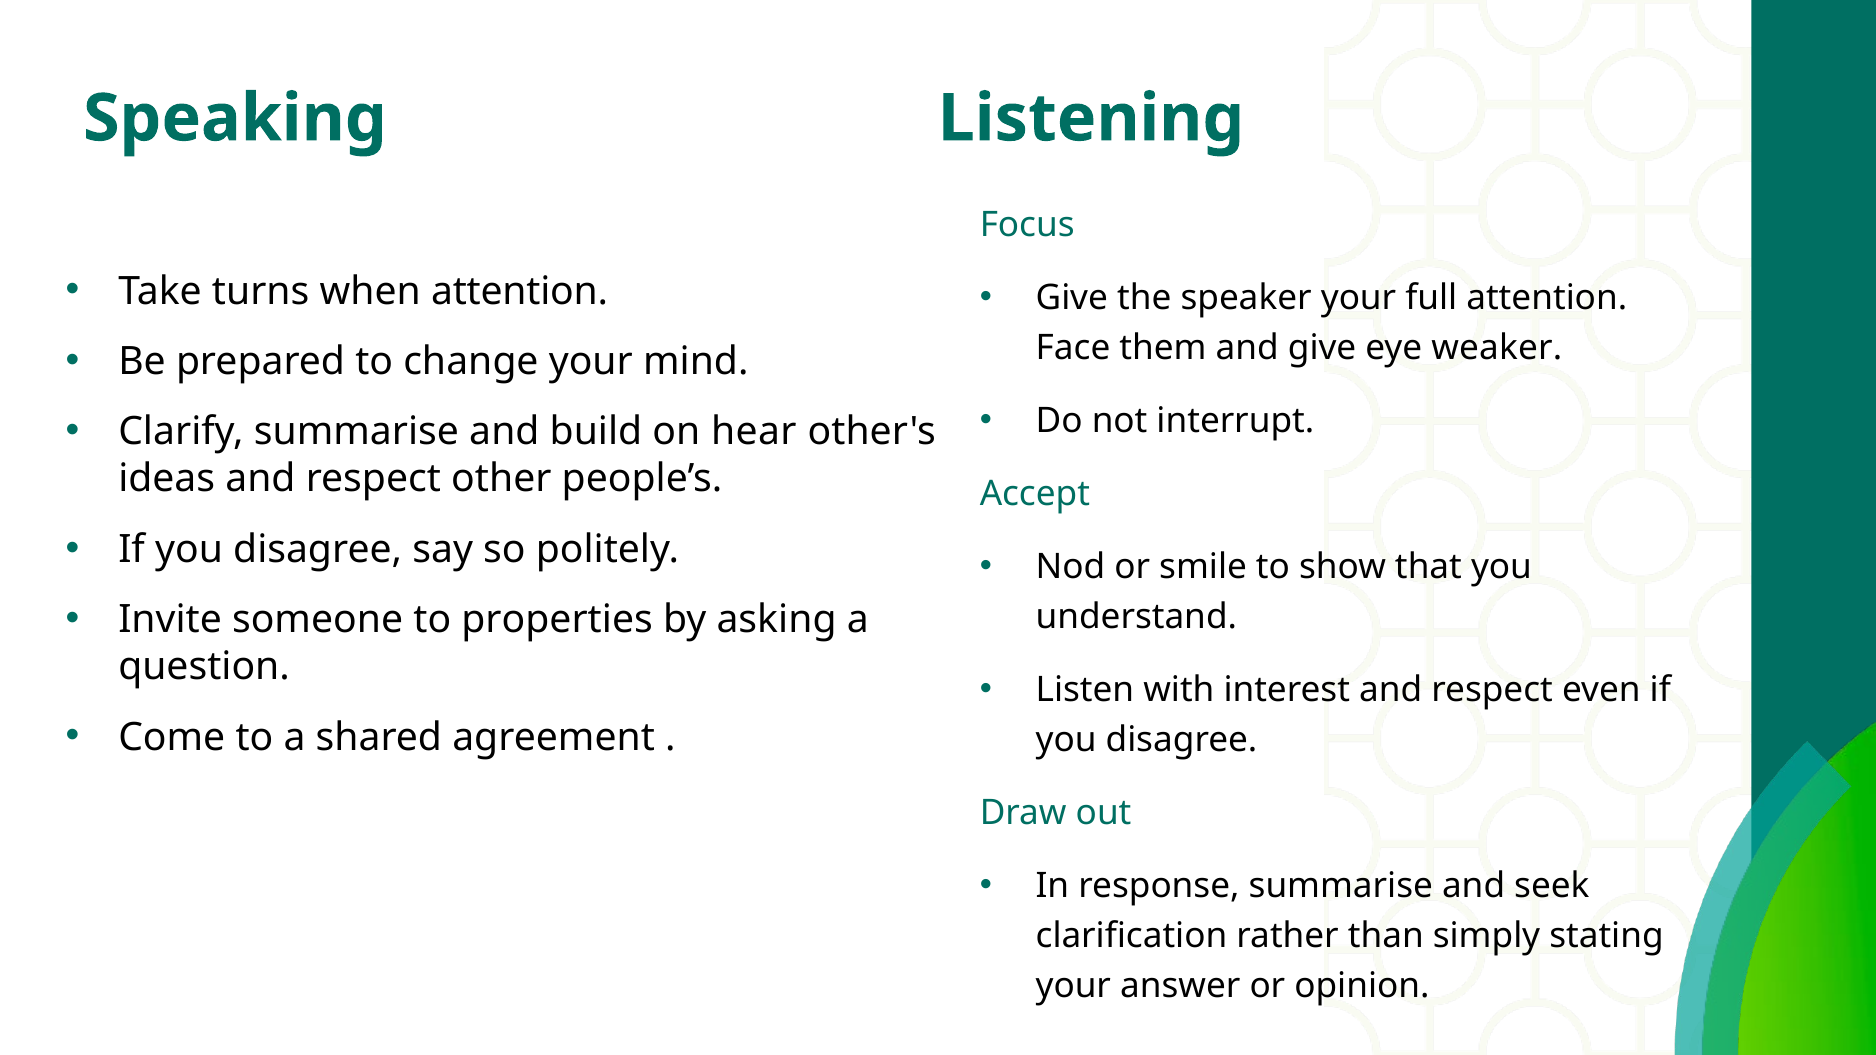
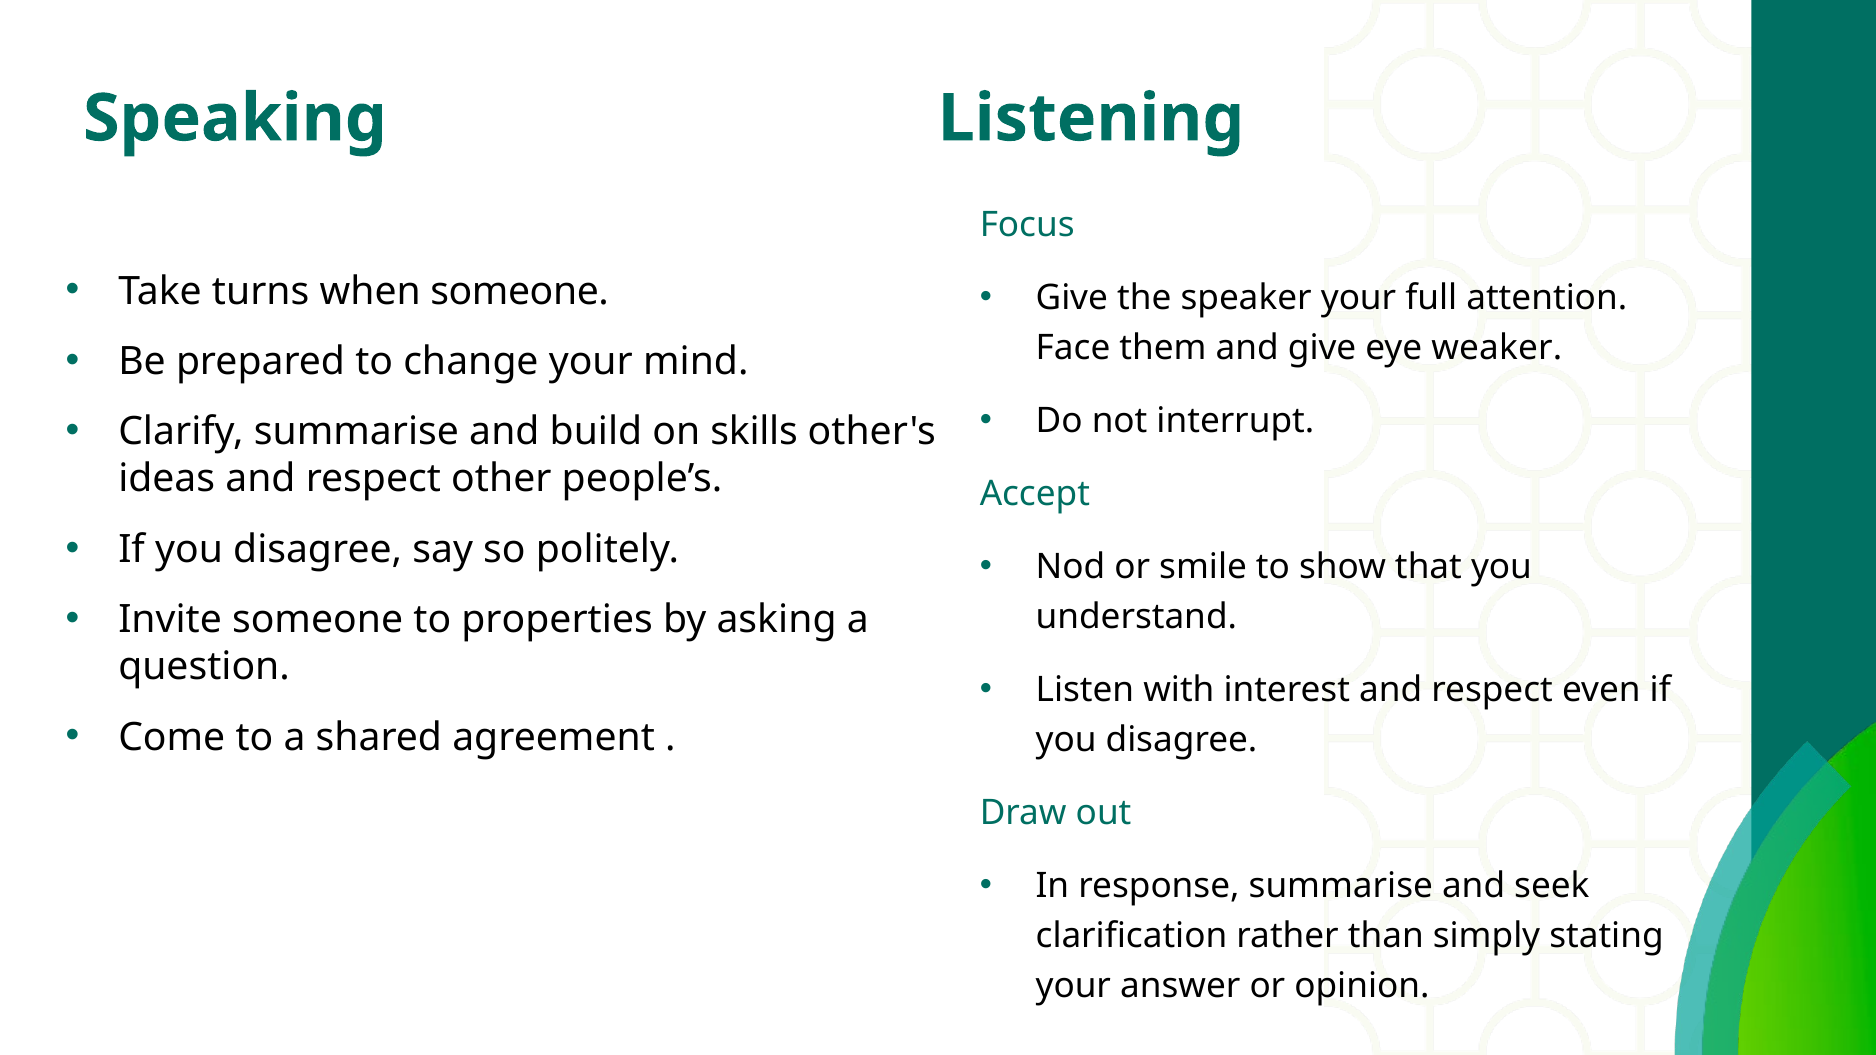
when attention: attention -> someone (520, 291)
hear: hear -> skills (754, 432)
